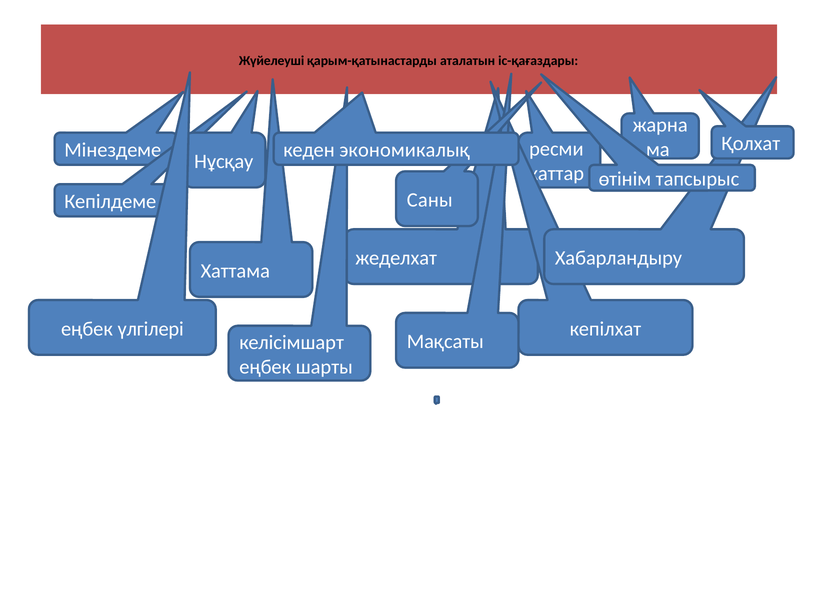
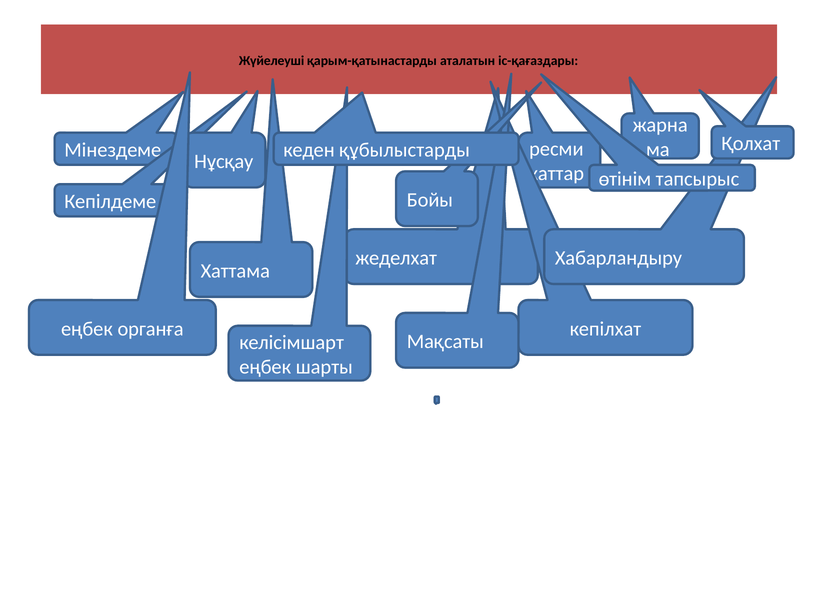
экономикалық: экономикалық -> құбылыстарды (405, 150)
Саны: Саны -> Бойы (430, 200)
үлгiлерi: үлгiлерi -> органға (151, 329)
